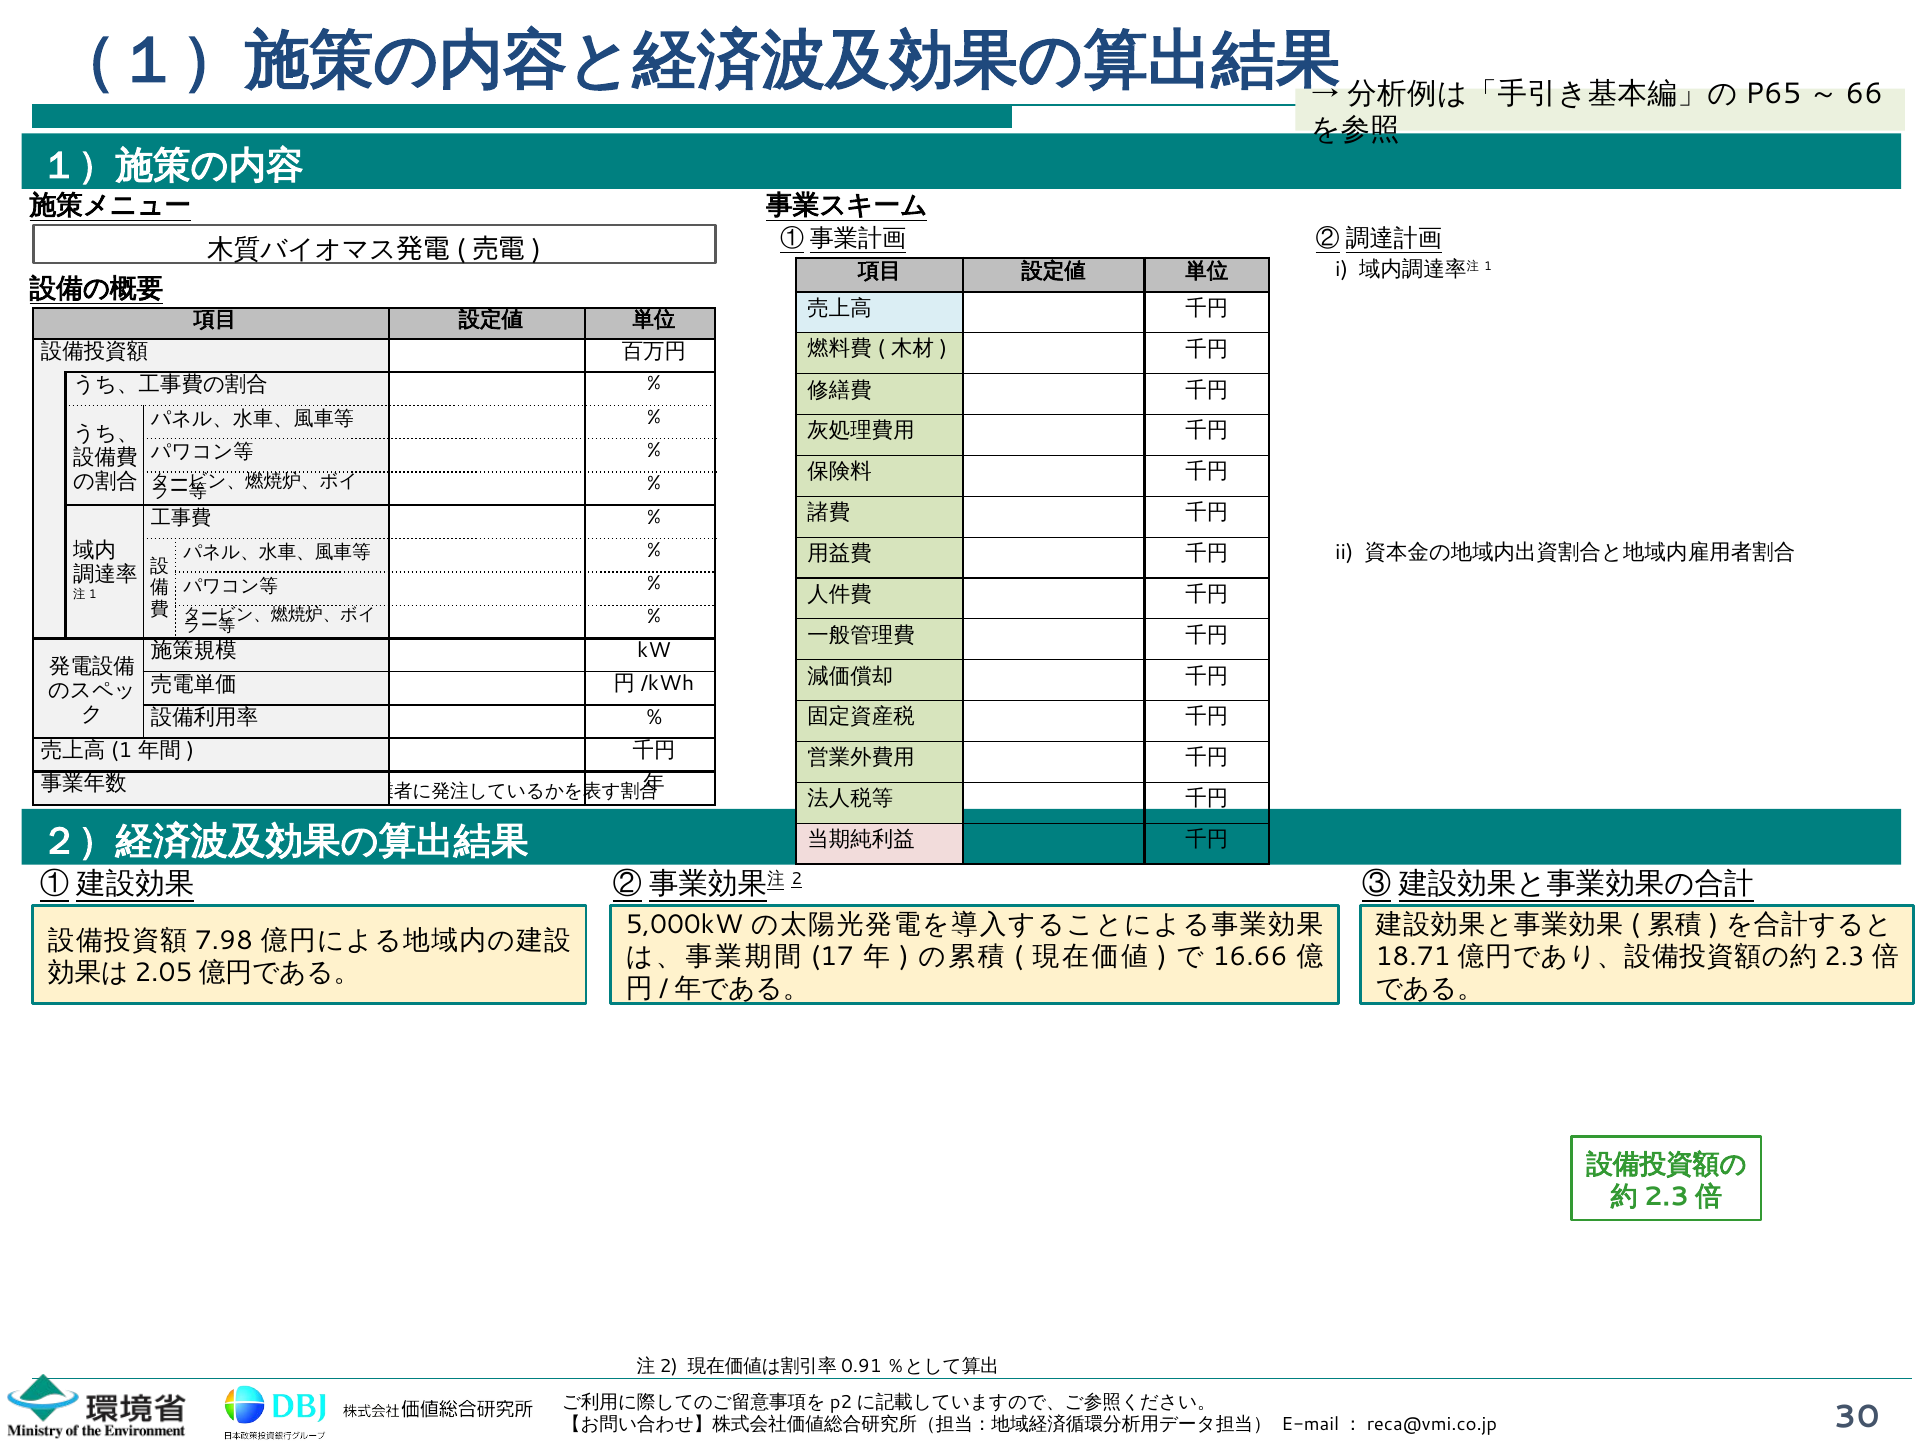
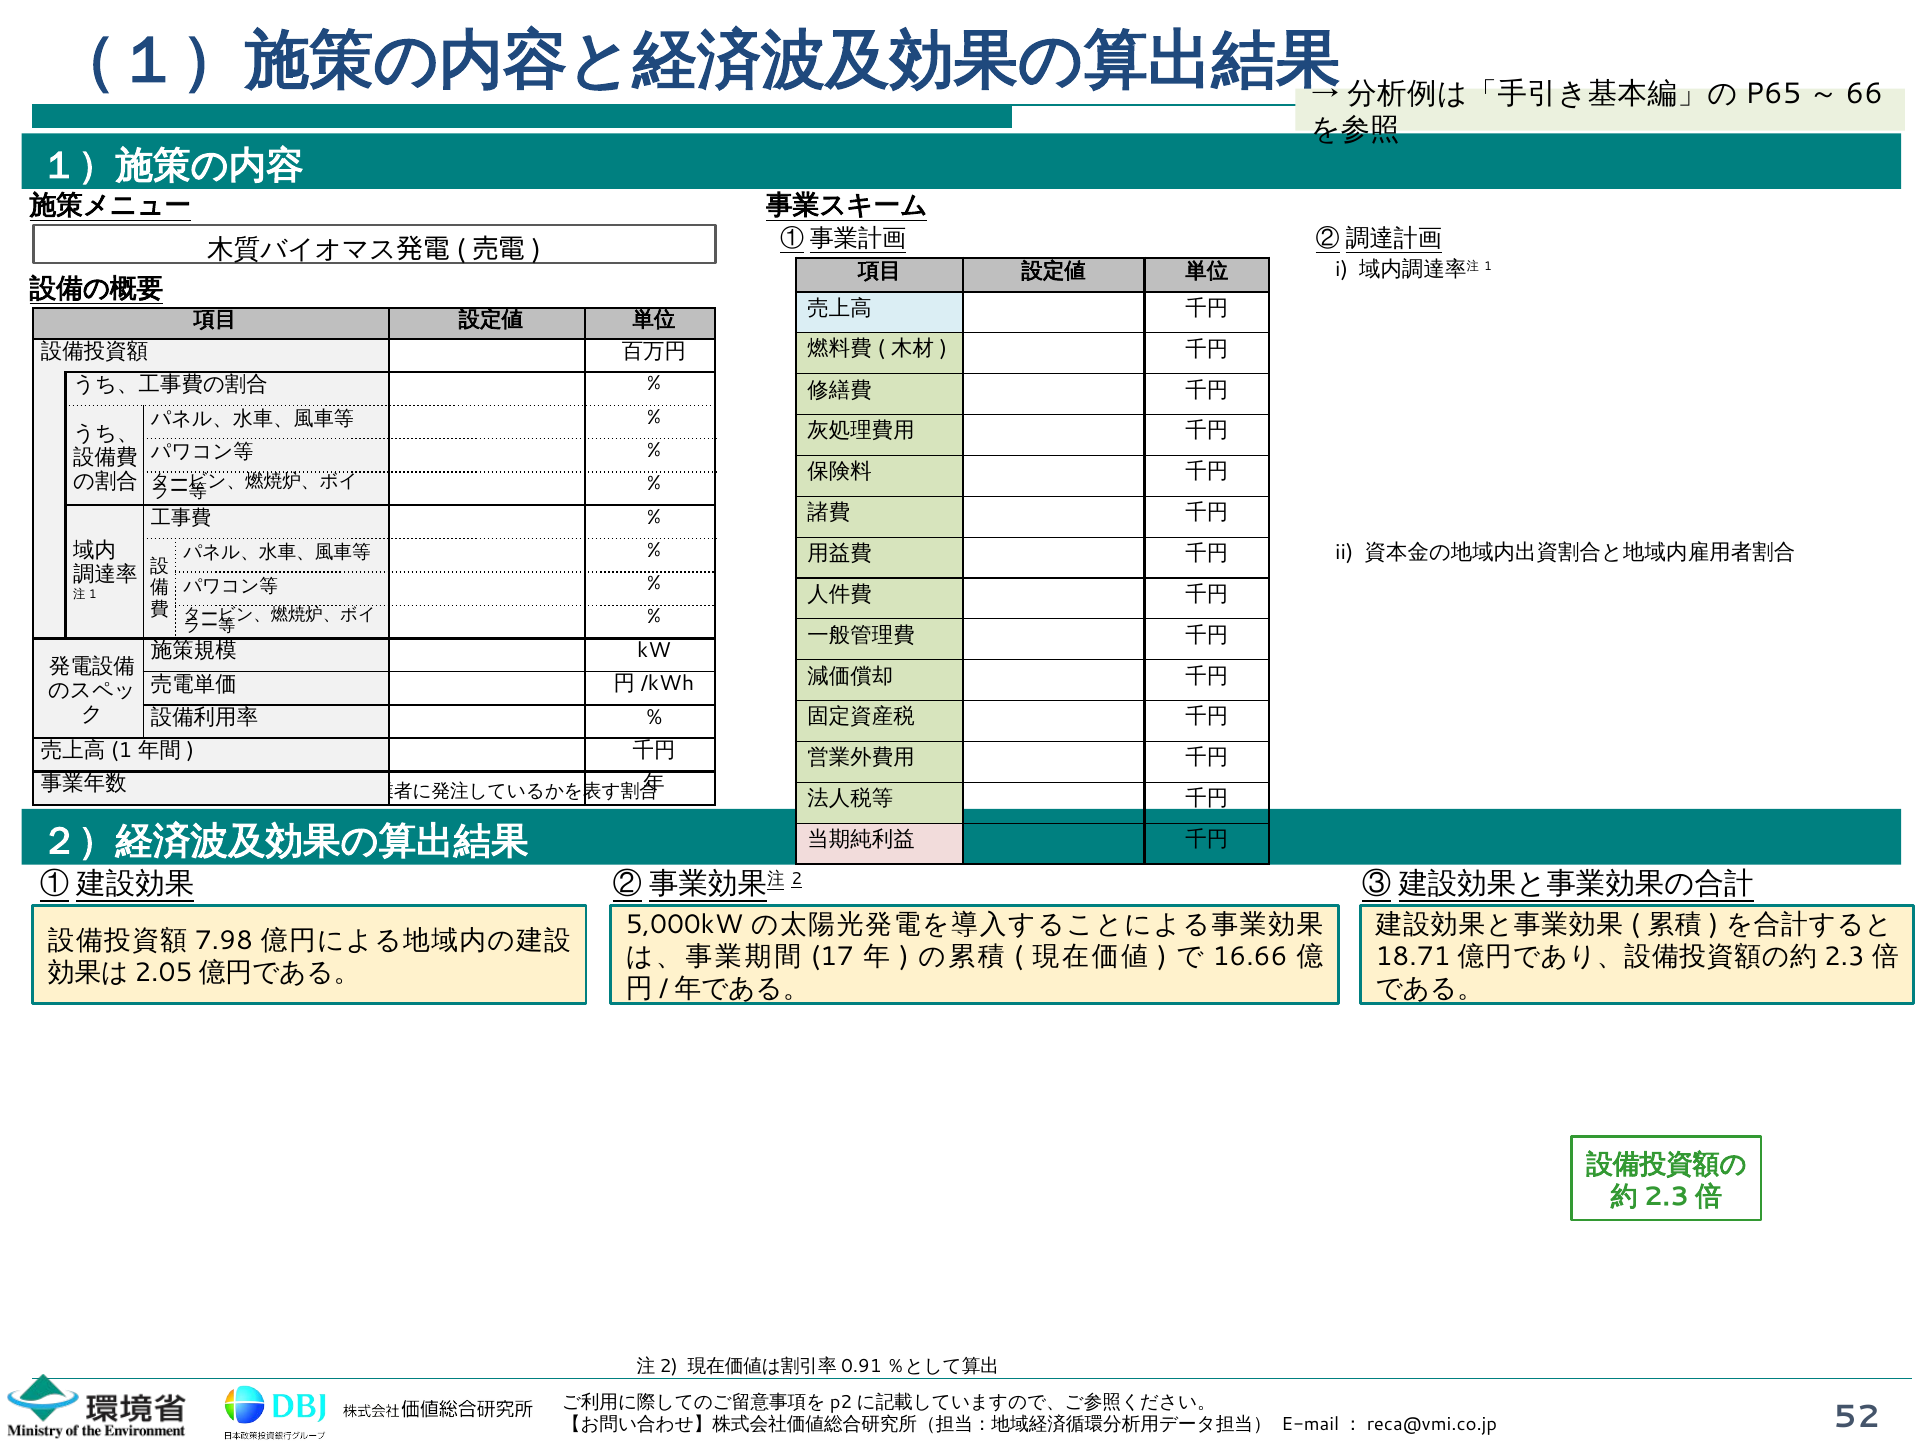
30: 30 -> 52 (1857, 1417)
